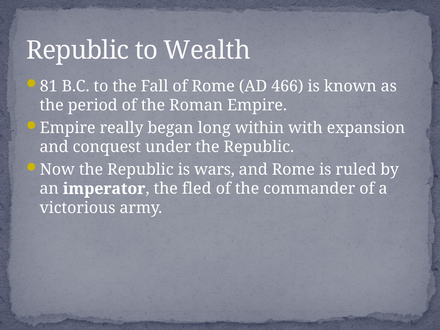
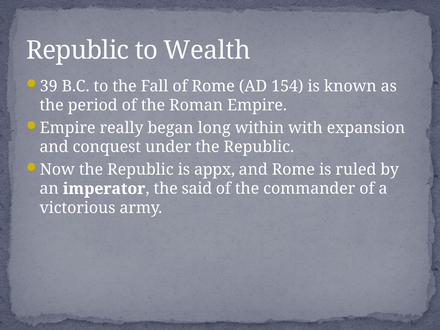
81: 81 -> 39 (49, 86)
466: 466 -> 154 (287, 86)
wars: wars -> appx (214, 170)
fled: fled -> said (197, 189)
